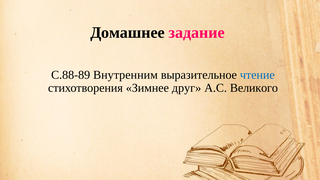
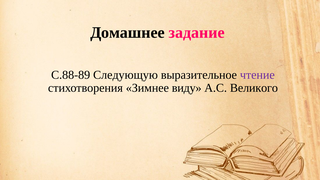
Внутренним: Внутренним -> Следующую (126, 75)
чтение colour: blue -> purple (257, 75)
друг: друг -> виду (187, 88)
